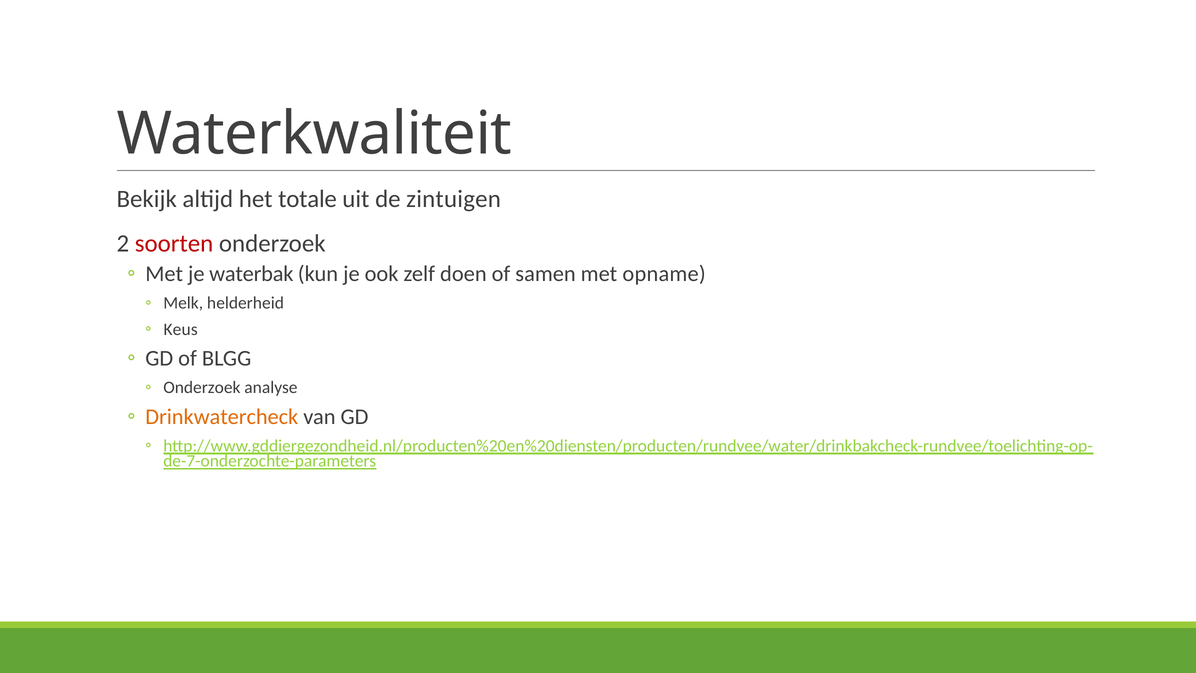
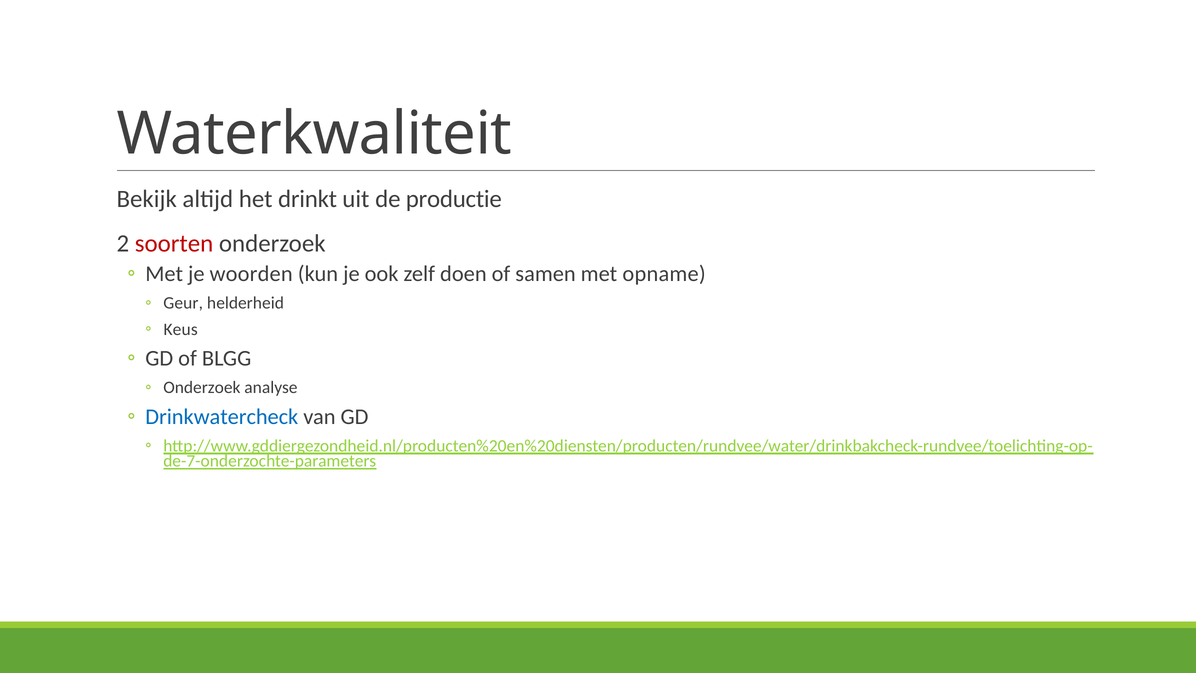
totale: totale -> drinkt (308, 199)
zintuigen: zintuigen -> productie (454, 199)
waterbak: waterbak -> woorden (251, 274)
Melk: Melk -> Geur (183, 303)
Drinkwatercheck colour: orange -> blue (222, 416)
